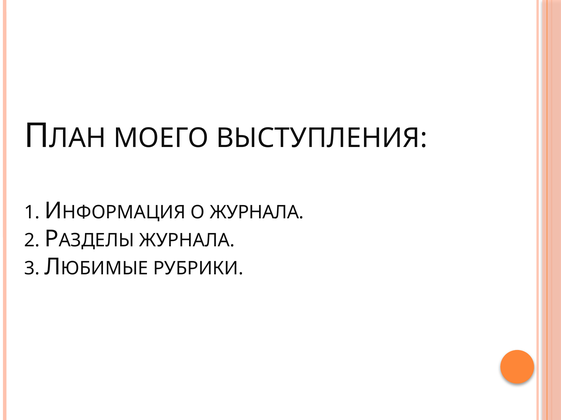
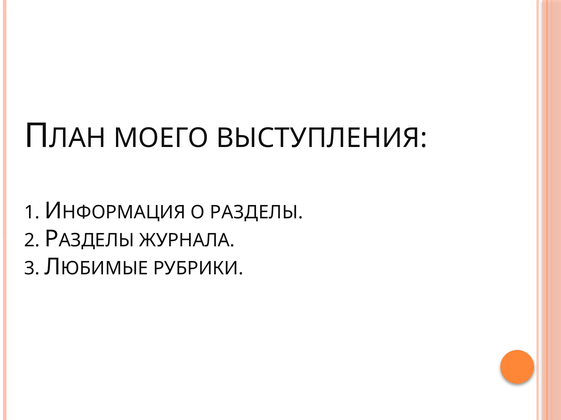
О ЖУРНАЛА: ЖУРНАЛА -> РАЗДЕЛЫ (257, 213)
